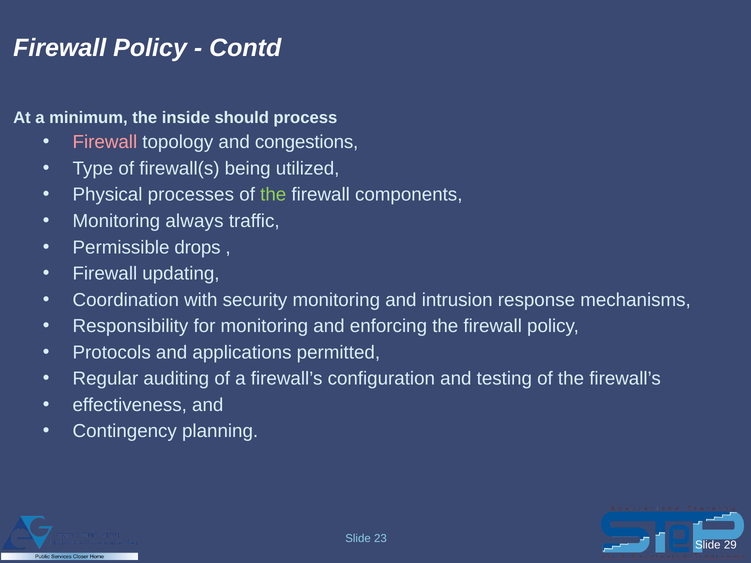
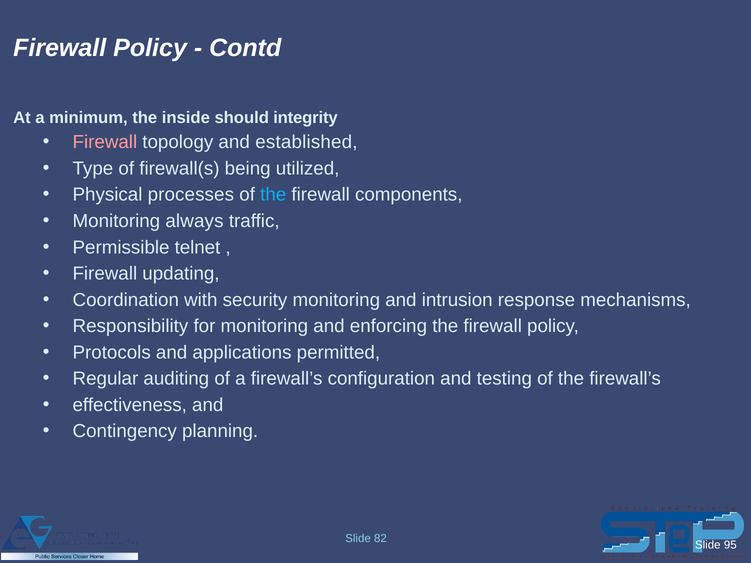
process: process -> integrity (305, 118)
congestions: congestions -> established (306, 142)
the colour: light green -> light blue (273, 195)
drops: drops -> telnet (197, 247)
23: 23 -> 82 (380, 539)
29: 29 -> 95 (730, 545)
